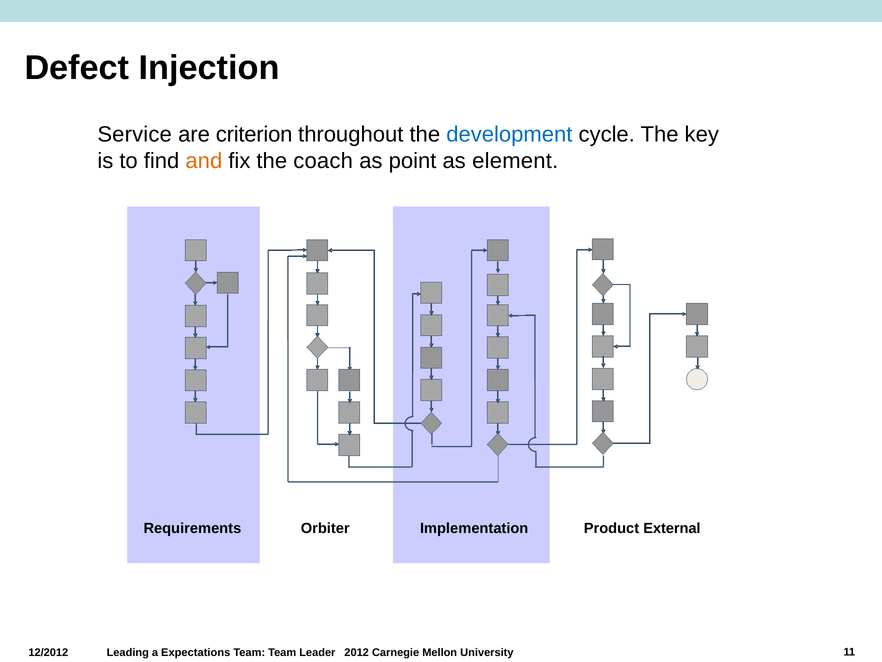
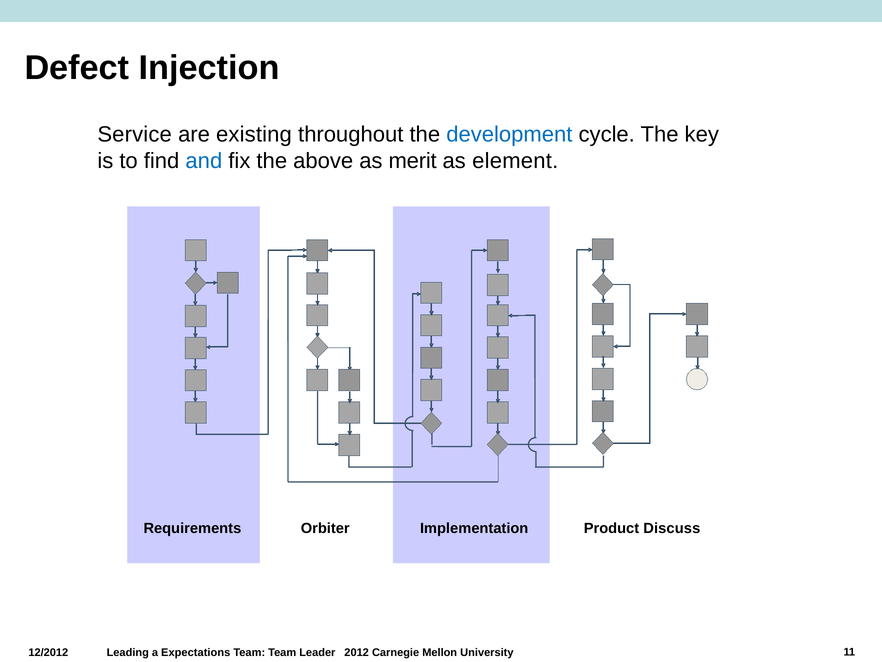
criterion: criterion -> existing (254, 134)
and colour: orange -> blue (204, 161)
coach: coach -> above (323, 161)
point: point -> merit (413, 161)
External: External -> Discuss (672, 528)
